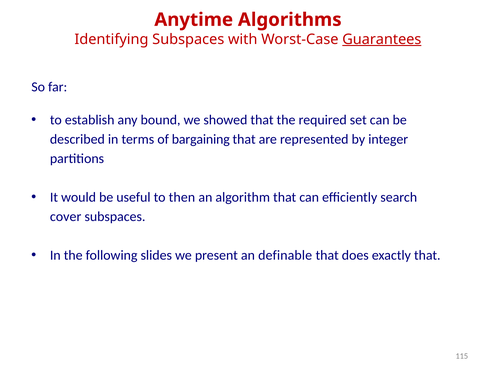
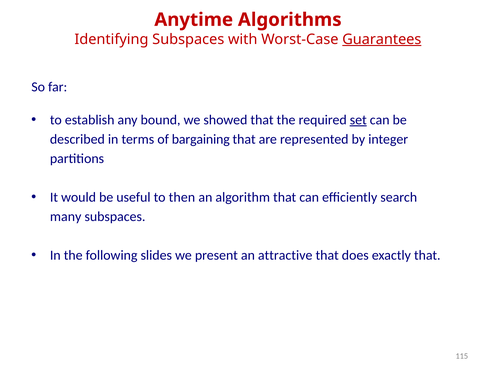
set underline: none -> present (358, 120)
cover: cover -> many (66, 217)
definable: definable -> attractive (285, 256)
